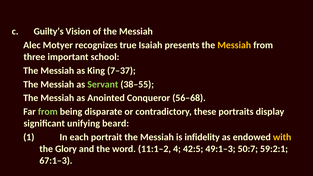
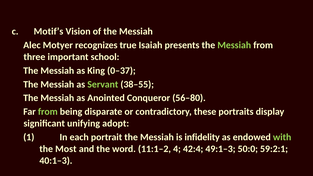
Guilty’s: Guilty’s -> Motif’s (49, 31)
Messiah colour: yellow -> light green (234, 45)
7–37: 7–37 -> 0–37 (121, 71)
56–68: 56–68 -> 56–80 (189, 98)
beard: beard -> adopt (116, 123)
with colour: yellow -> light green (282, 137)
Glory: Glory -> Most (66, 149)
42:5: 42:5 -> 42:4 (193, 149)
50:7: 50:7 -> 50:0 (248, 149)
67:1–3: 67:1–3 -> 40:1–3 (56, 161)
